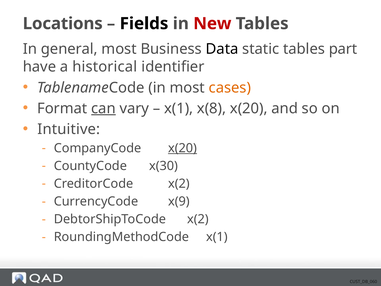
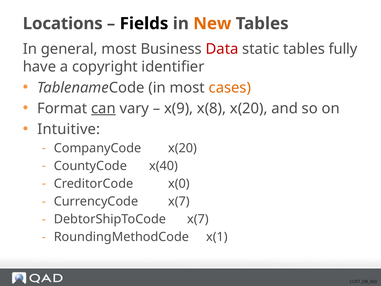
New colour: red -> orange (212, 24)
Data colour: black -> red (222, 49)
part: part -> fully (343, 49)
historical: historical -> copyright (105, 67)
x(1: x(1 -> x(9 (179, 108)
x(20 underline: present -> none (183, 148)
x(30: x(30 -> x(40 (163, 166)
CreditorCode x(2: x(2 -> x(0 (179, 184)
CurrencyCode x(9: x(9 -> x(7 (179, 201)
DebtorShipToCode x(2: x(2 -> x(7 (198, 219)
